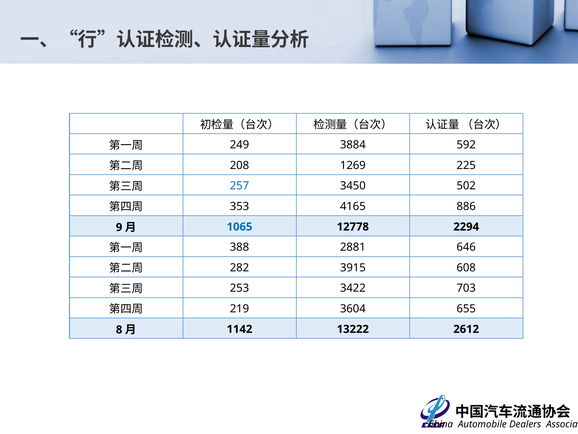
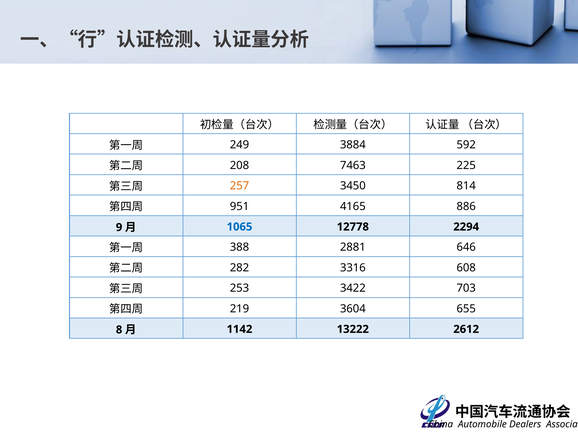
1269: 1269 -> 7463 (353, 165)
257 colour: blue -> orange (240, 186)
502: 502 -> 814 (466, 186)
353: 353 -> 951 (240, 206)
3915: 3915 -> 3316 (353, 267)
